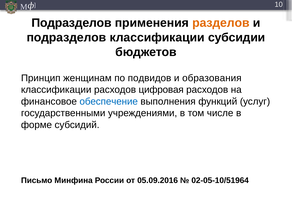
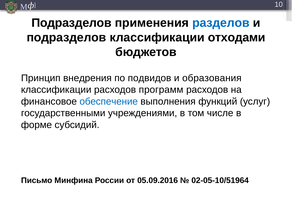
разделов colour: orange -> blue (221, 23)
субсидии: субсидии -> отходами (237, 38)
женщинам: женщинам -> внедрения (87, 78)
цифровая: цифровая -> программ (161, 90)
